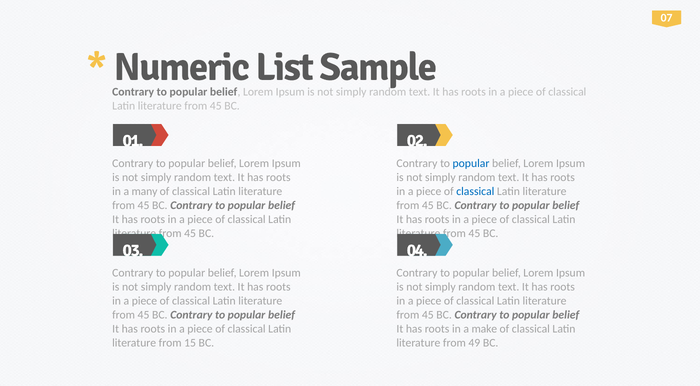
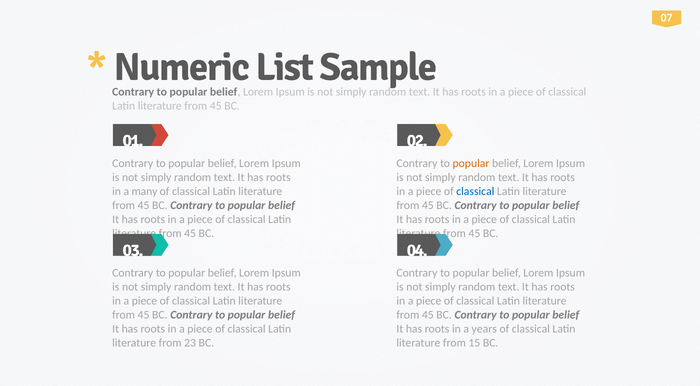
popular colour: blue -> orange (471, 163)
make: make -> years (484, 329)
15: 15 -> 23 (190, 343)
49: 49 -> 15 (474, 343)
